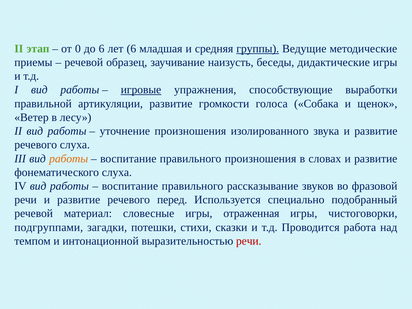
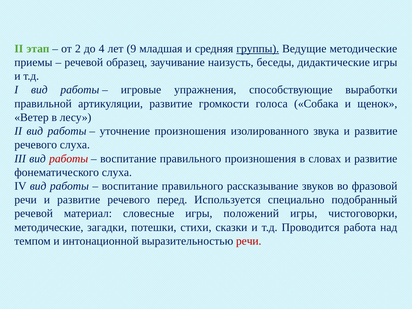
0: 0 -> 2 (78, 49)
до 6: 6 -> 4 (102, 49)
лет 6: 6 -> 9 (131, 49)
игровые underline: present -> none (141, 90)
работы colour: orange -> red (69, 159)
отраженная: отраженная -> положений (251, 214)
подгруппами: подгруппами -> методические (49, 227)
